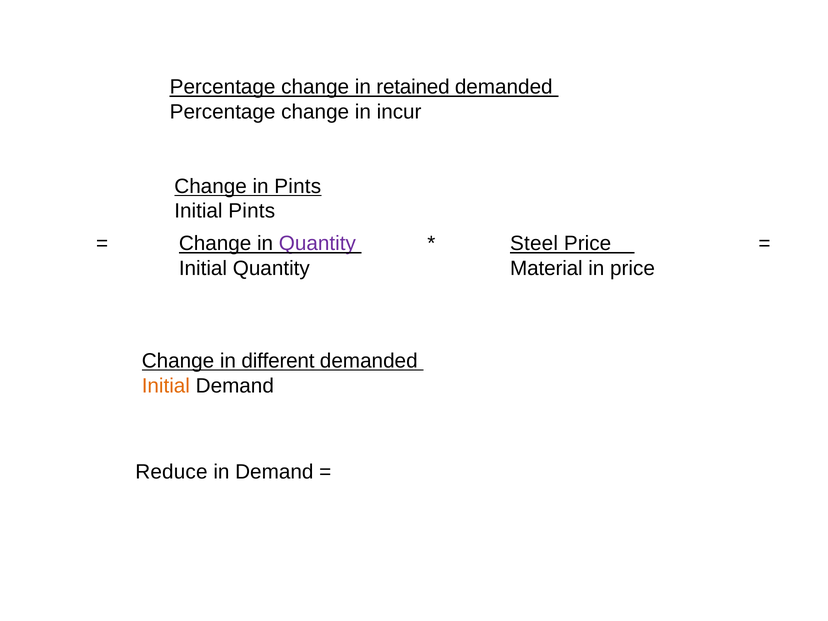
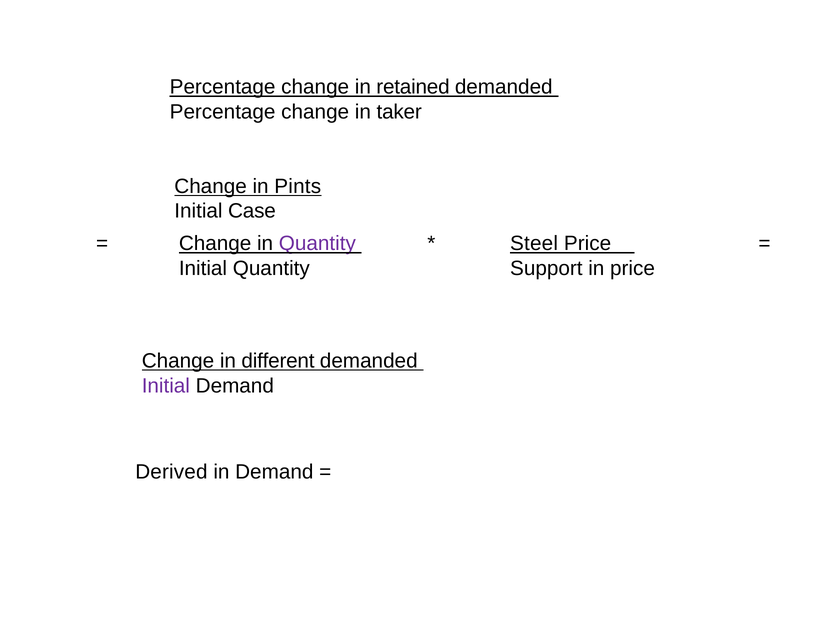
incur: incur -> taker (399, 112)
Initial Pints: Pints -> Case (252, 211)
Material: Material -> Support (546, 268)
Initial colour: orange -> purple (166, 386)
Reduce: Reduce -> Derived (171, 472)
